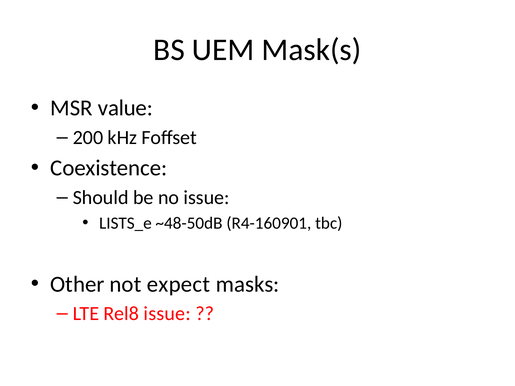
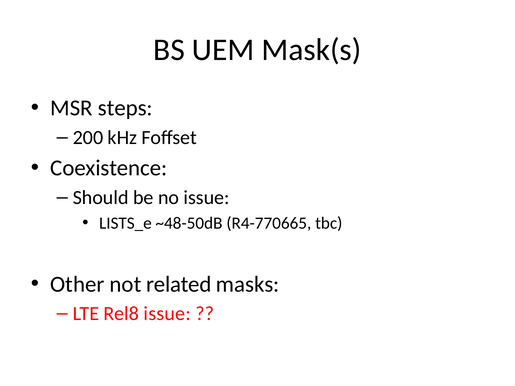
value: value -> steps (125, 108)
R4-160901: R4-160901 -> R4-770665 (269, 223)
expect: expect -> related (179, 284)
